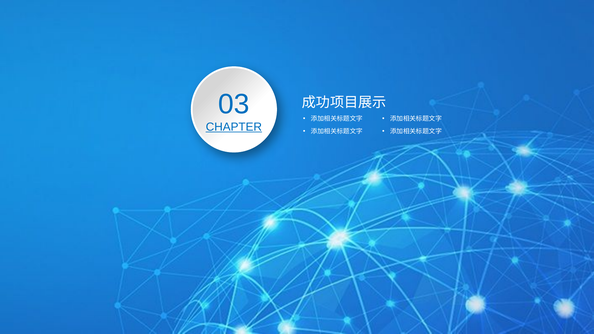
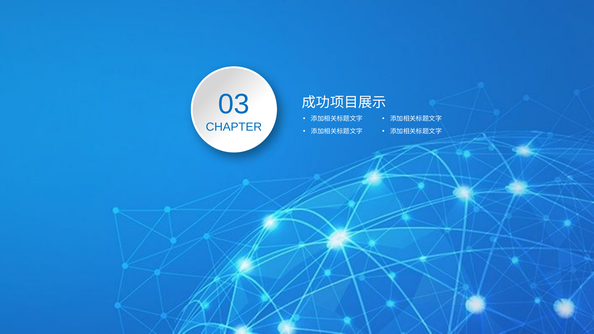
CHAPTER underline: present -> none (234, 127)
